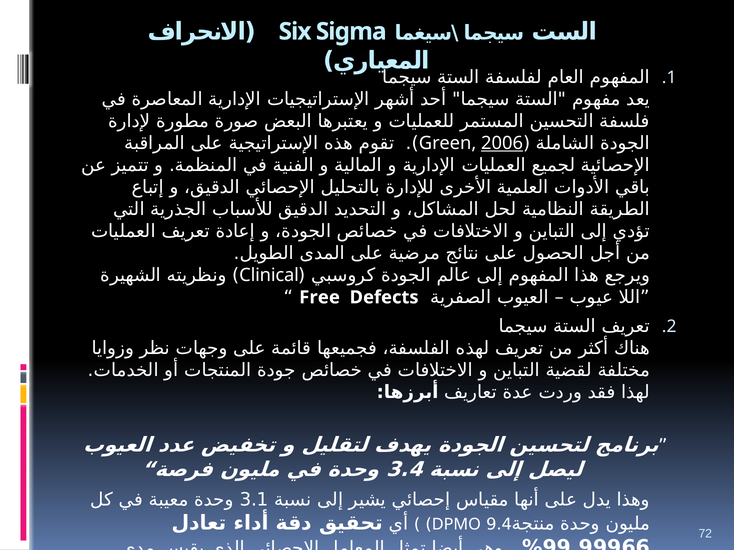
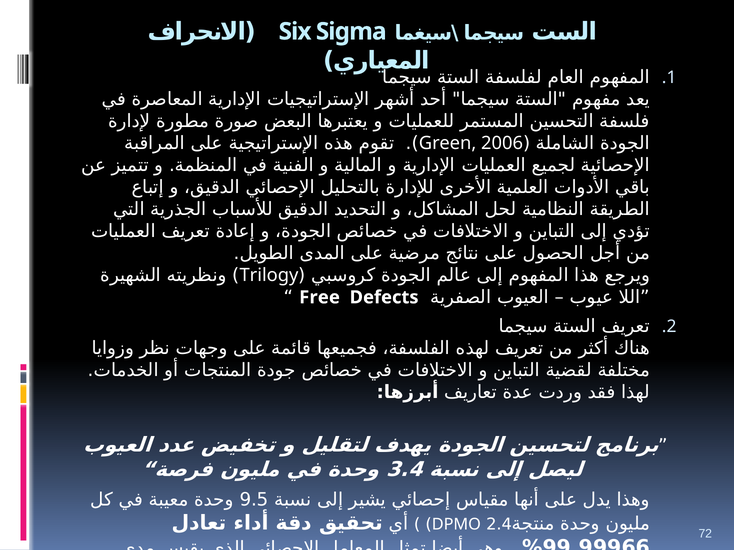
2006 underline: present -> none (502, 143)
Clinical: Clinical -> Trilogy (269, 276)
3.1: 3.1 -> 9.5 (254, 500)
9.4: 9.4 -> 2.4 (499, 525)
